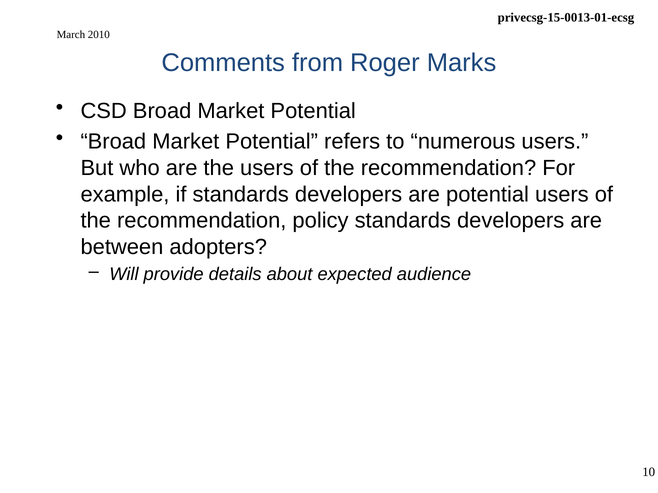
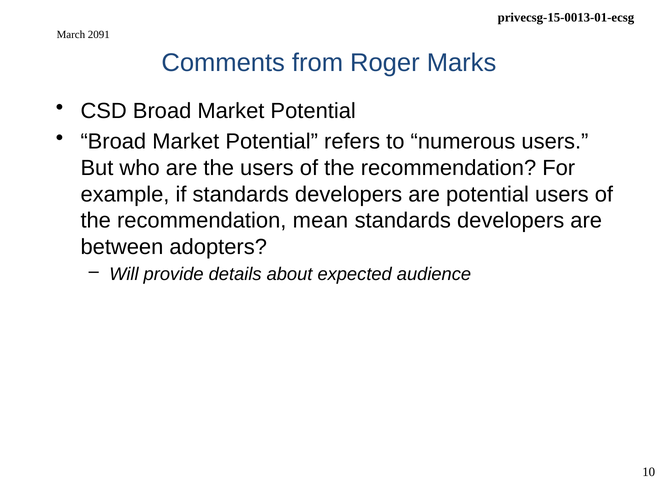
2010: 2010 -> 2091 (99, 35)
policy: policy -> mean (320, 221)
